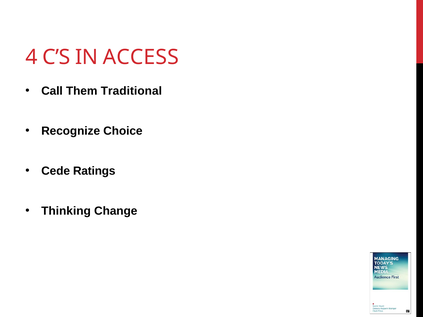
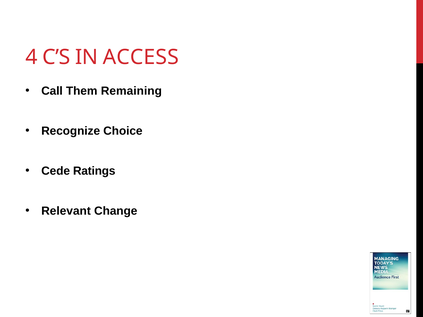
Traditional: Traditional -> Remaining (131, 91)
Thinking: Thinking -> Relevant (66, 211)
